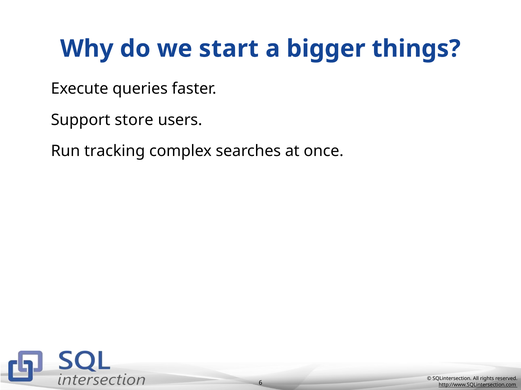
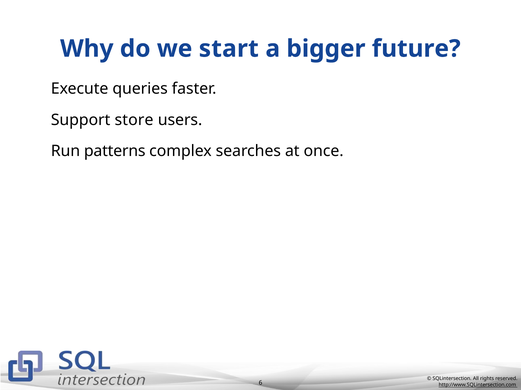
things: things -> future (416, 49)
tracking: tracking -> patterns (115, 151)
